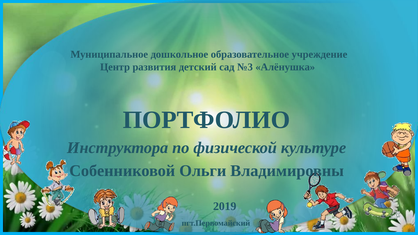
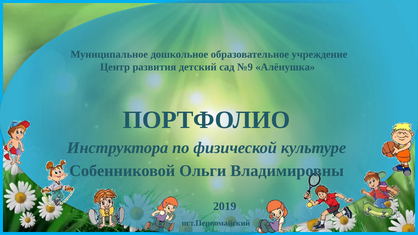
№3: №3 -> №9 (245, 67)
